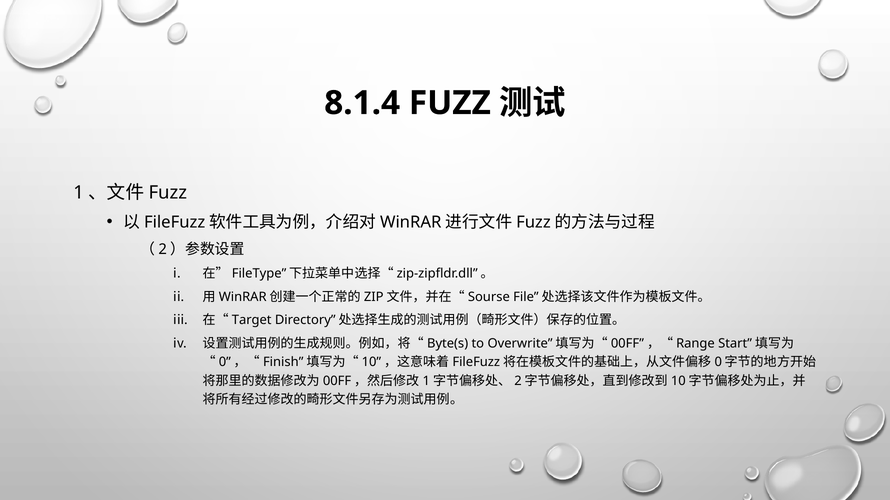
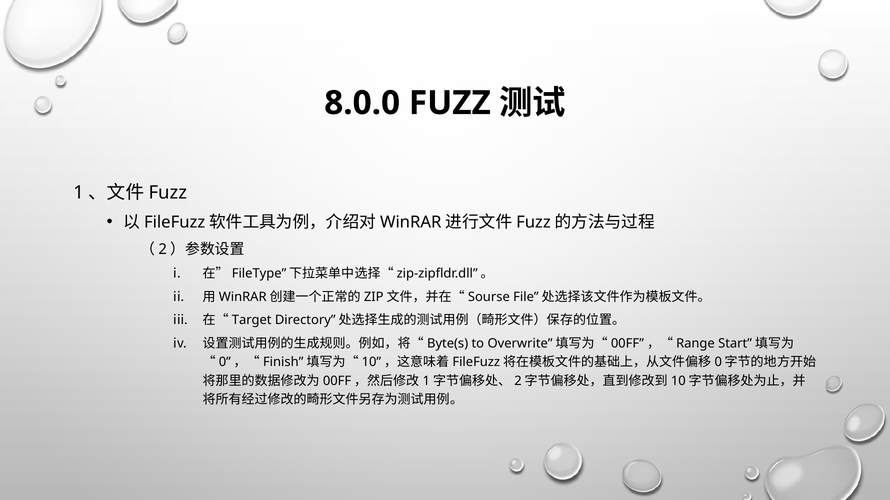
8.1.4: 8.1.4 -> 8.0.0 (362, 103)
